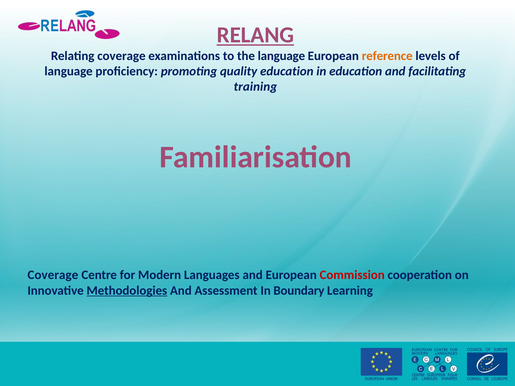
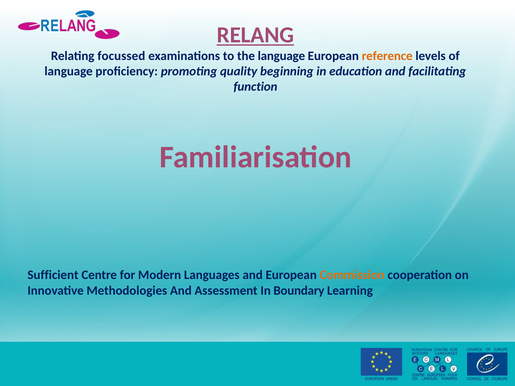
Relating coverage: coverage -> focussed (121, 56)
quality education: education -> beginning (287, 71)
training: training -> function (255, 87)
Coverage: Coverage -> Sufficient (53, 275)
Commission colour: red -> orange (352, 275)
Methodologies underline: present -> none (127, 291)
